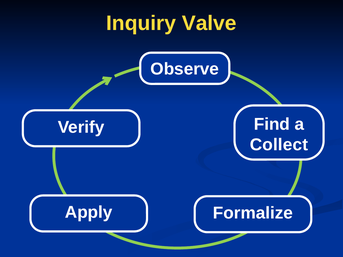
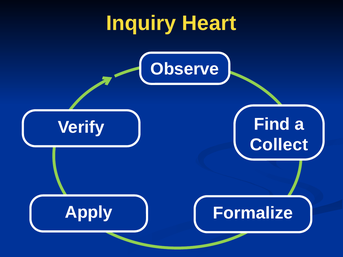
Valve: Valve -> Heart (209, 23)
